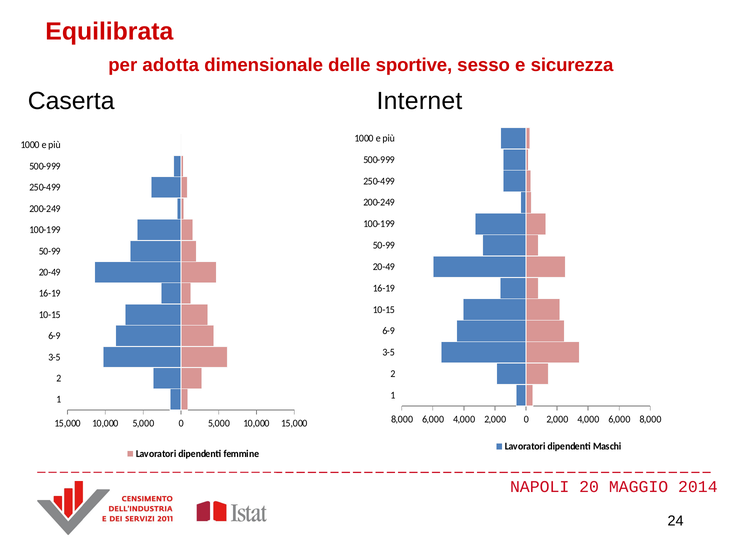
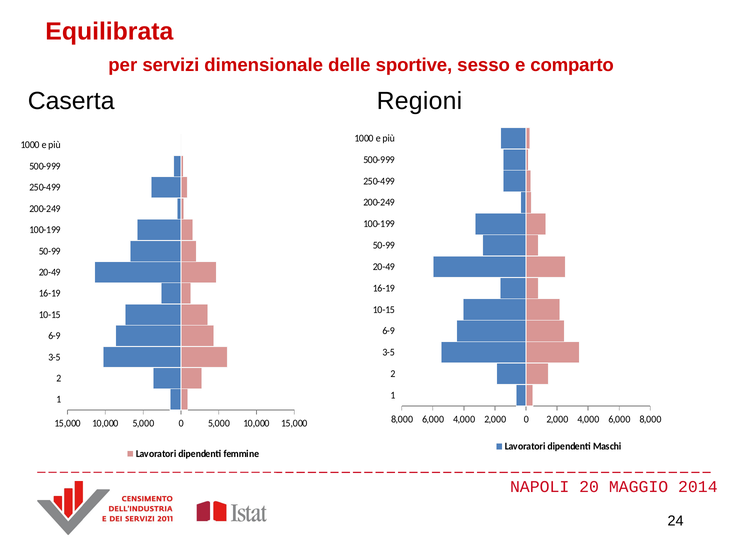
adotta: adotta -> servizi (171, 65)
sicurezza: sicurezza -> comparto (572, 65)
Internet: Internet -> Regioni (419, 101)
